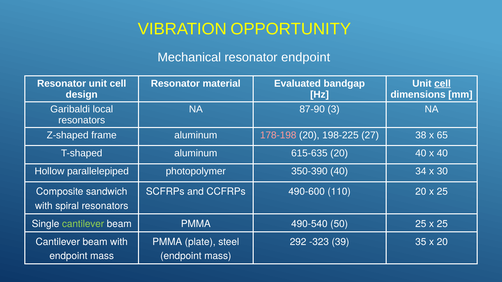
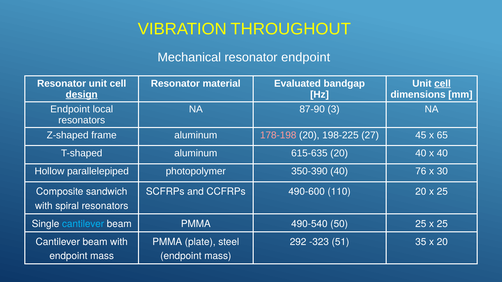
OPPORTUNITY: OPPORTUNITY -> THROUGHOUT (291, 29)
design underline: none -> present (82, 95)
Garibaldi: Garibaldi -> Endpoint (70, 109)
38: 38 -> 45 (421, 135)
34: 34 -> 76 (421, 171)
cantilever colour: light green -> light blue (83, 224)
39: 39 -> 51 (340, 242)
